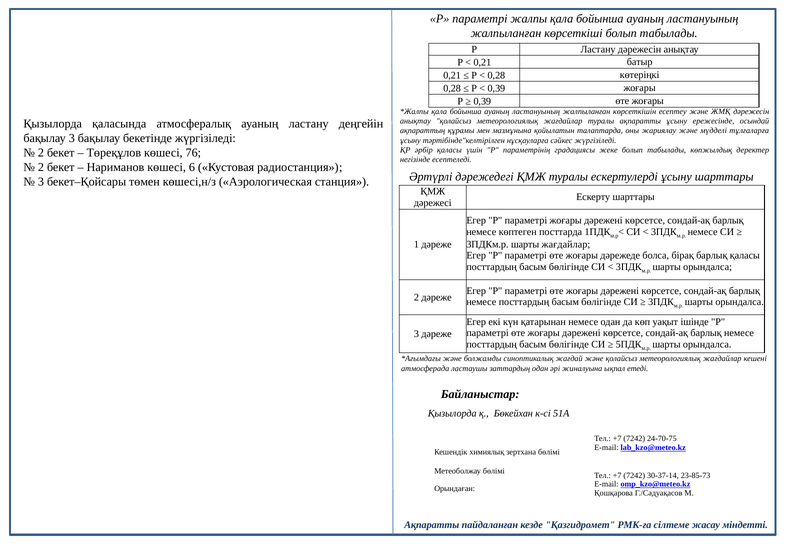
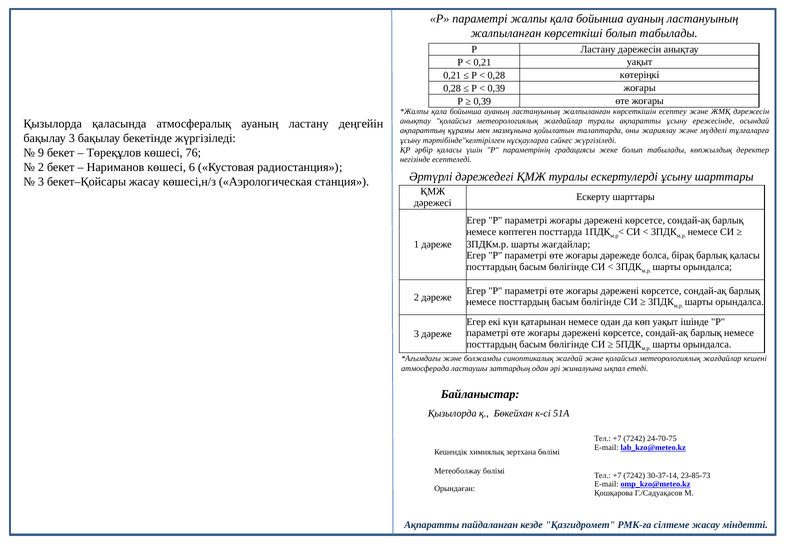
0,21 батыр: батыр -> уақыт (640, 62)
2: 2 -> 9 (41, 153)
бекет–Қойсары төмен: төмен -> жасау (144, 182)
